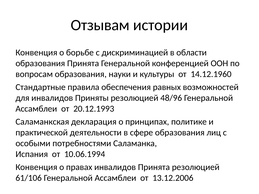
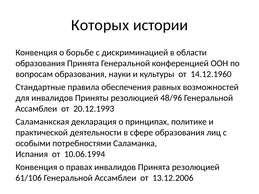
Отзывам: Отзывам -> Которых (100, 25)
